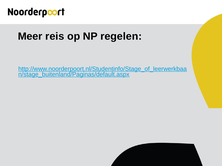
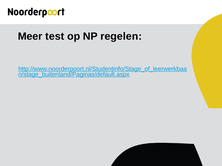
reis: reis -> test (55, 36)
